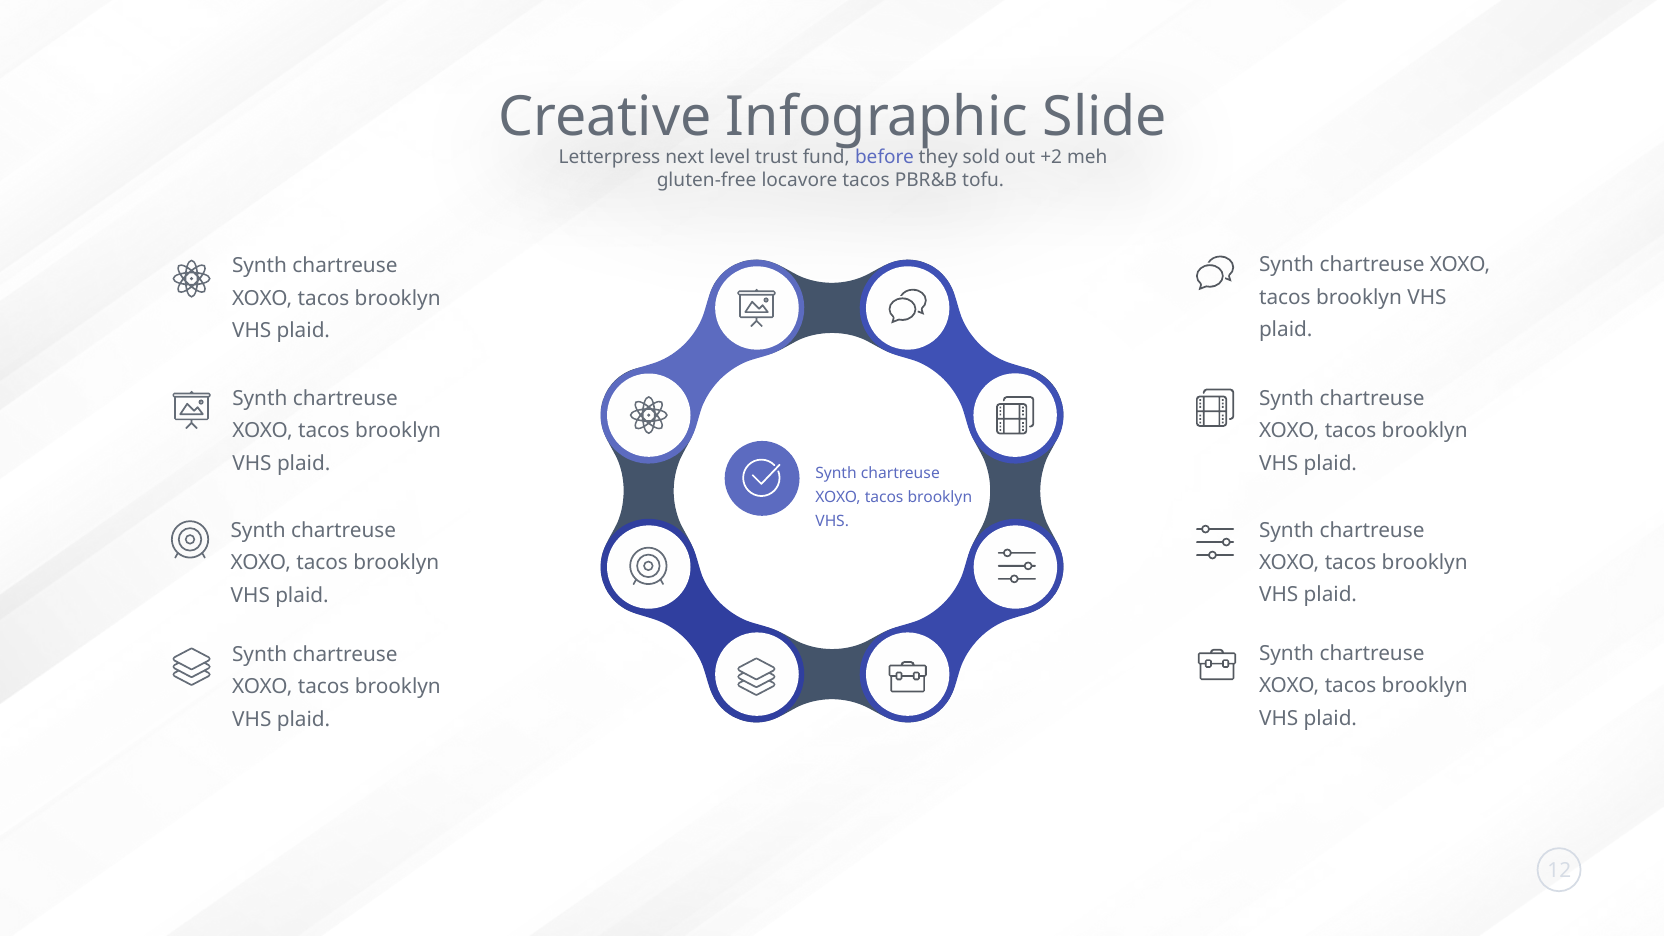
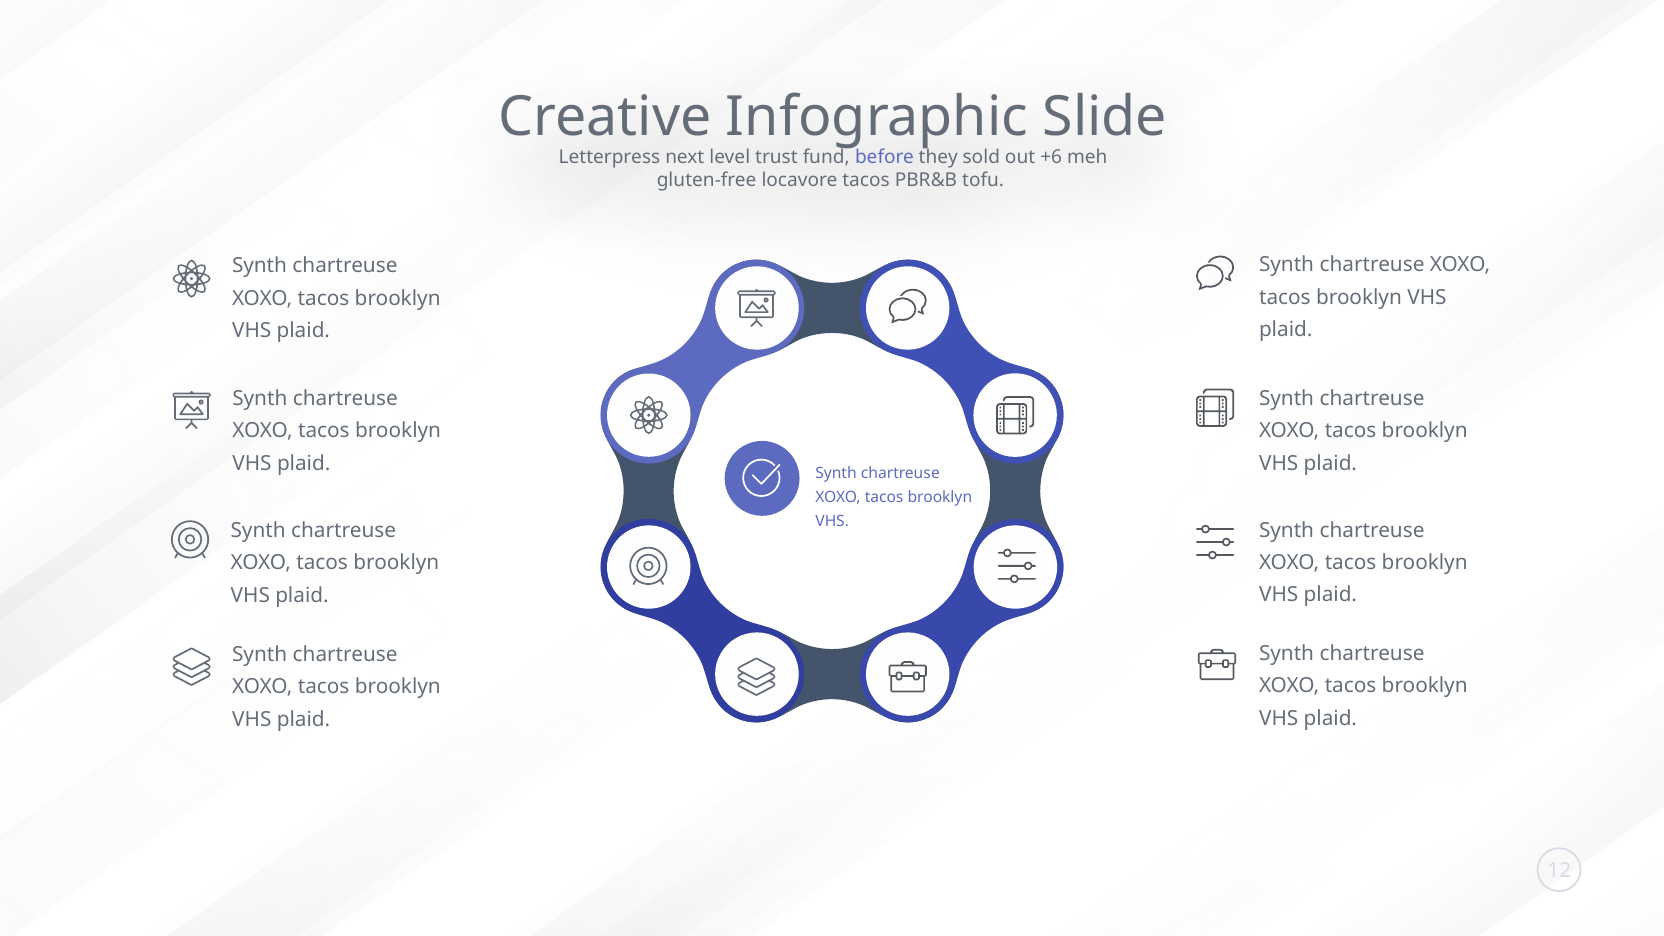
+2: +2 -> +6 (1051, 157)
